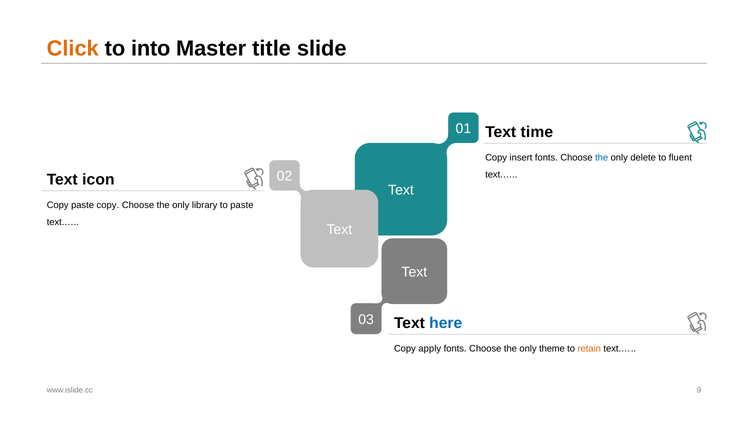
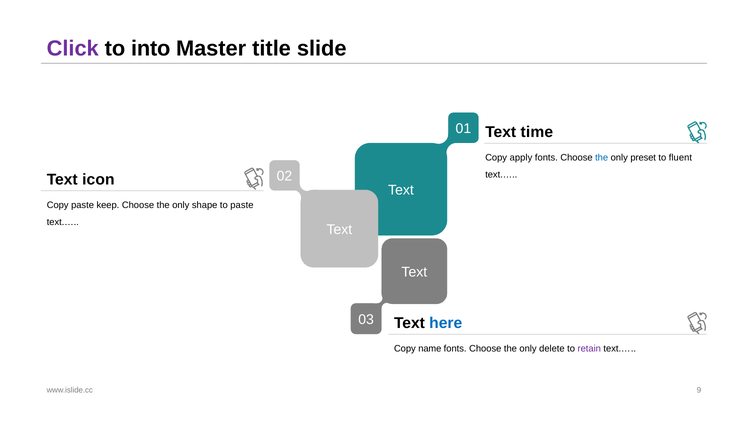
Click colour: orange -> purple (73, 48)
insert: insert -> apply (521, 158)
delete: delete -> preset (643, 158)
paste copy: copy -> keep (108, 205)
library: library -> shape (205, 205)
apply: apply -> name (430, 349)
theme: theme -> delete (552, 349)
retain colour: orange -> purple (589, 349)
